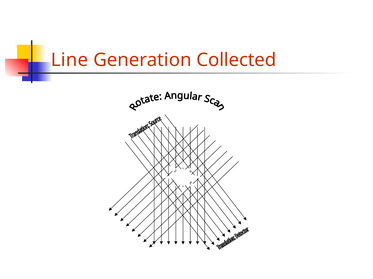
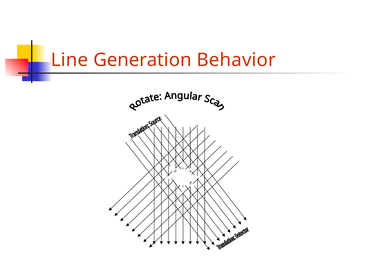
Collected: Collected -> Behavior (236, 60)
